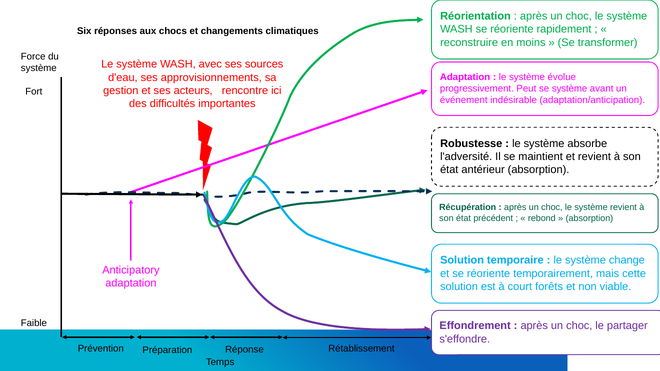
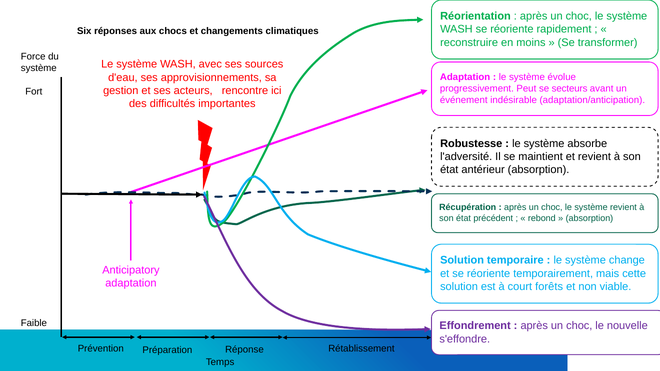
se système: système -> secteurs (570, 89)
partager: partager -> nouvelle (627, 326)
